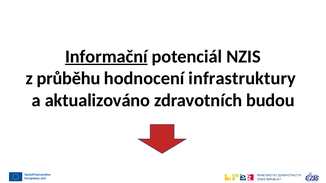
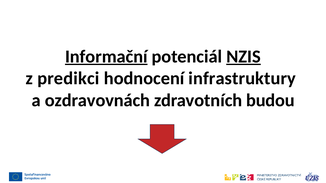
NZIS underline: none -> present (244, 57)
průběhu: průběhu -> predikci (68, 79)
aktualizováno: aktualizováno -> ozdravovnách (97, 101)
